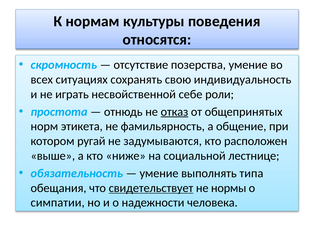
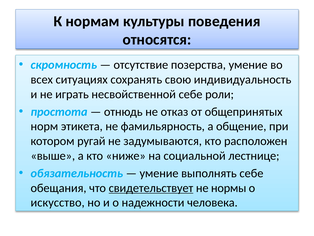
отказ underline: present -> none (174, 111)
выполнять типа: типа -> себе (251, 173)
симпатии: симпатии -> искусство (58, 202)
